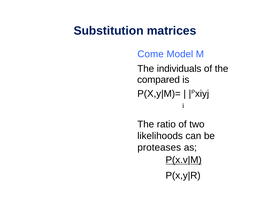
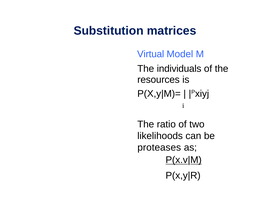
Come: Come -> Virtual (151, 54)
compared: compared -> resources (158, 80)
